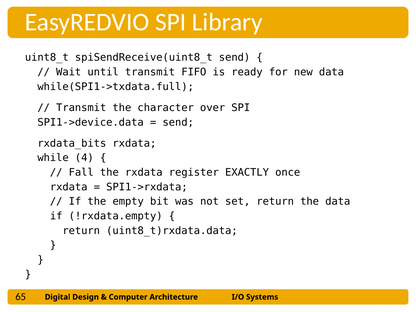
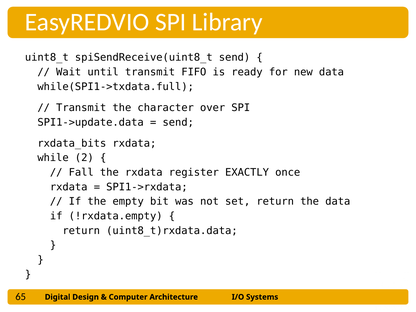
SPI1->device.data: SPI1->device.data -> SPI1->update.data (91, 122)
4: 4 -> 2 (84, 158)
